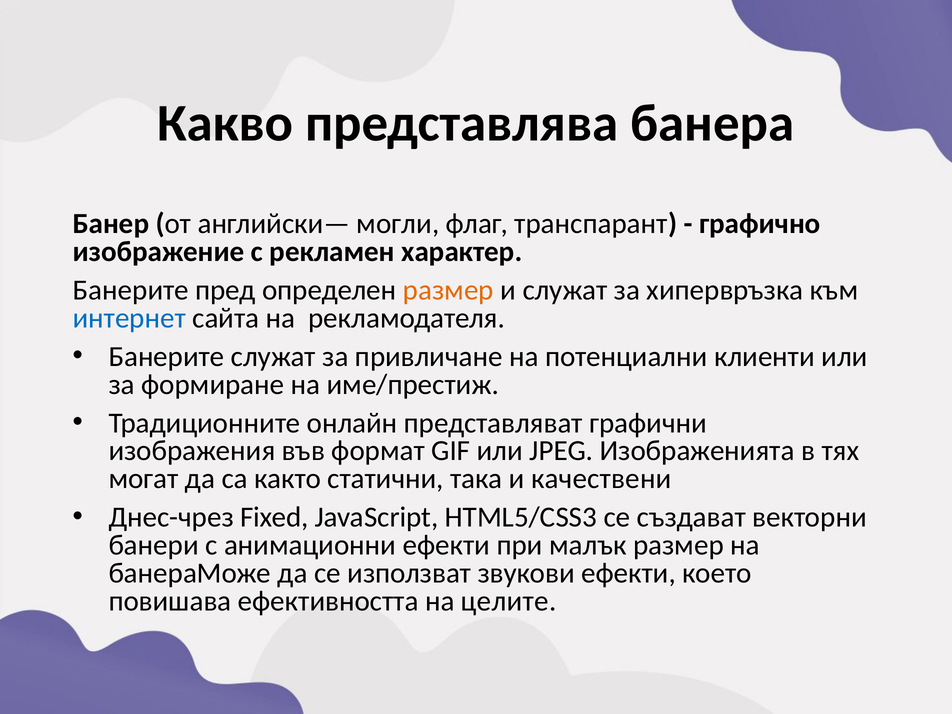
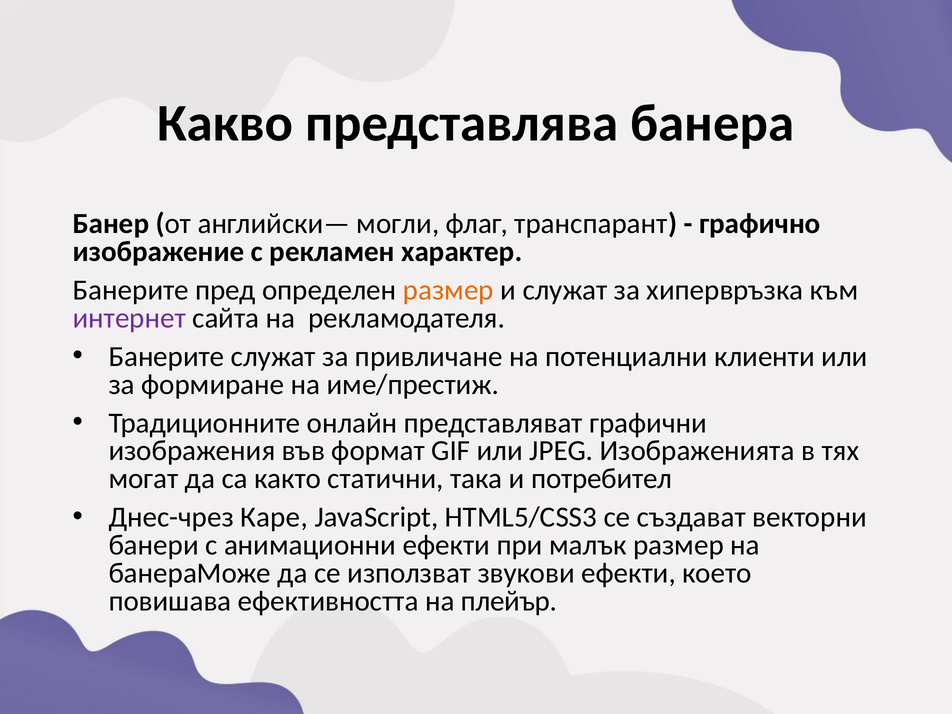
интернет colour: blue -> purple (129, 318)
качествени: качествени -> потребител (602, 479)
Fixed: Fixed -> Каре (274, 517)
целите: целите -> плейър (509, 601)
